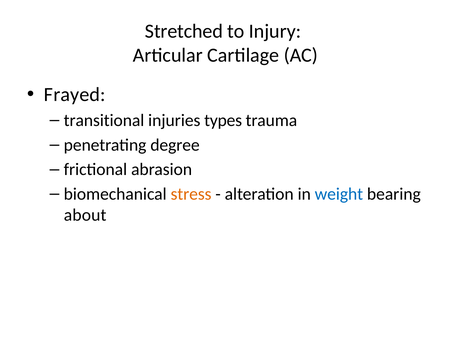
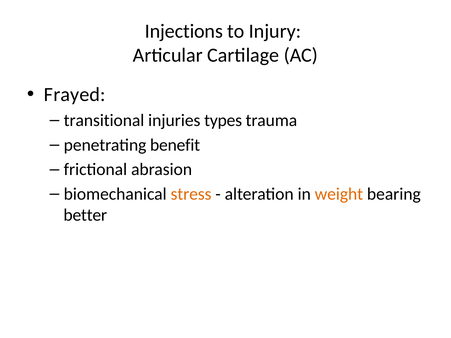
Stretched: Stretched -> Injections (184, 31)
degree: degree -> benefit (175, 145)
weight colour: blue -> orange (339, 194)
about: about -> better (85, 215)
